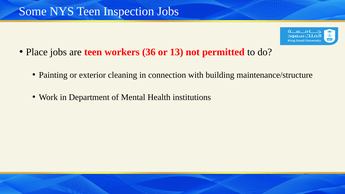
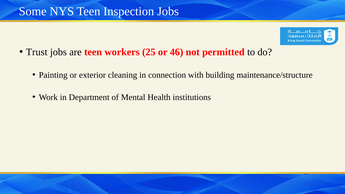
Place: Place -> Trust (37, 52)
36: 36 -> 25 (149, 52)
13: 13 -> 46 (177, 52)
